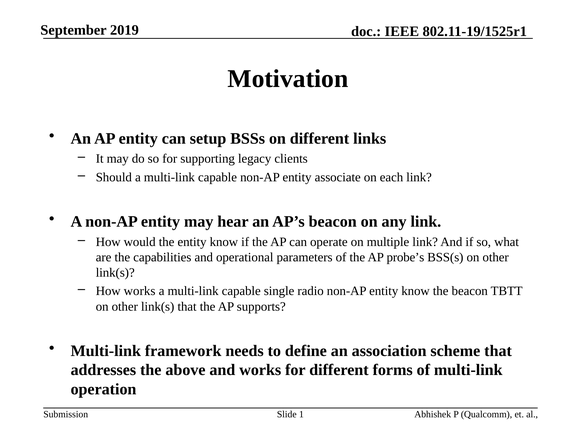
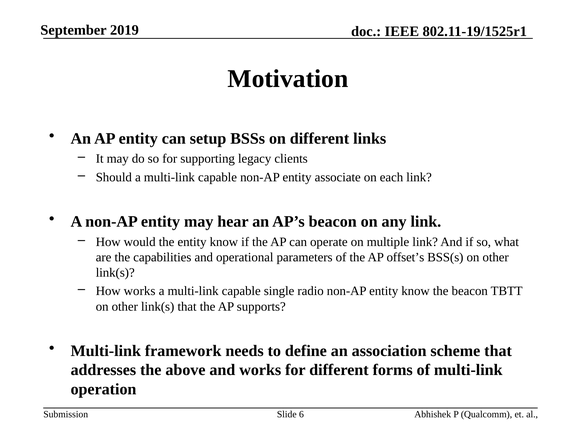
probe’s: probe’s -> offset’s (405, 257)
1: 1 -> 6 (301, 414)
